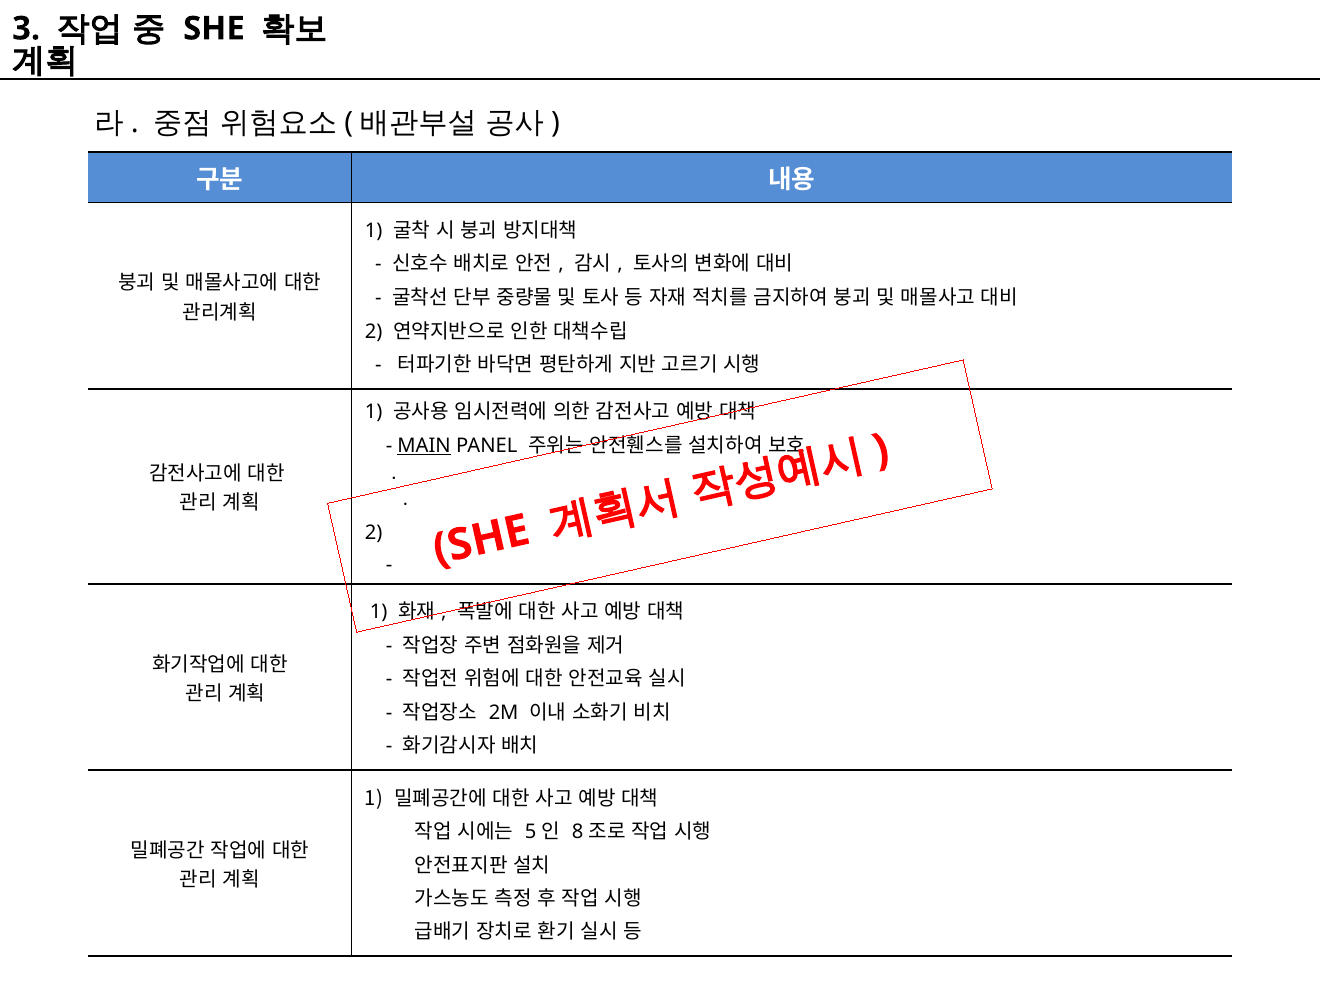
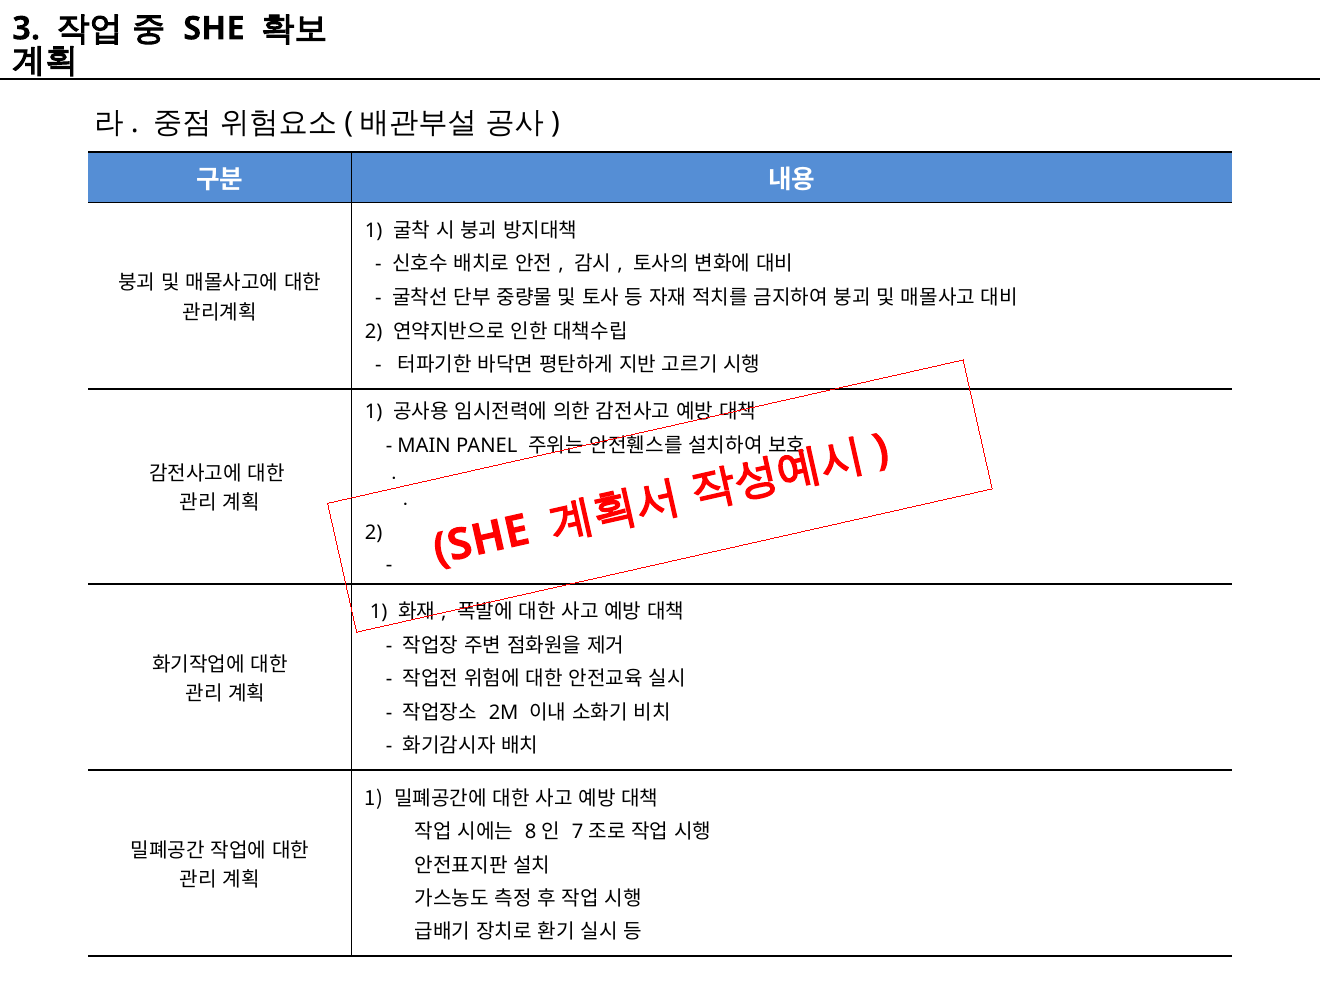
MAIN underline: present -> none (424, 446)
5: 5 -> 8 (531, 832)
8: 8 -> 7 (578, 832)
